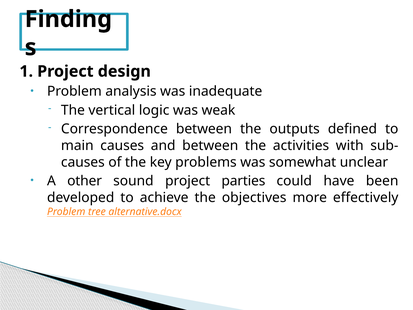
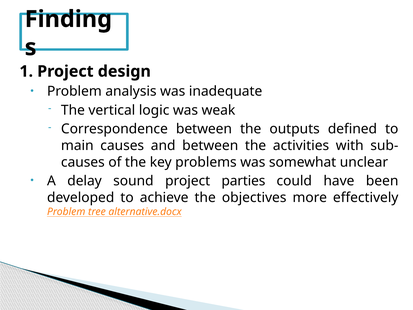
other: other -> delay (85, 181)
